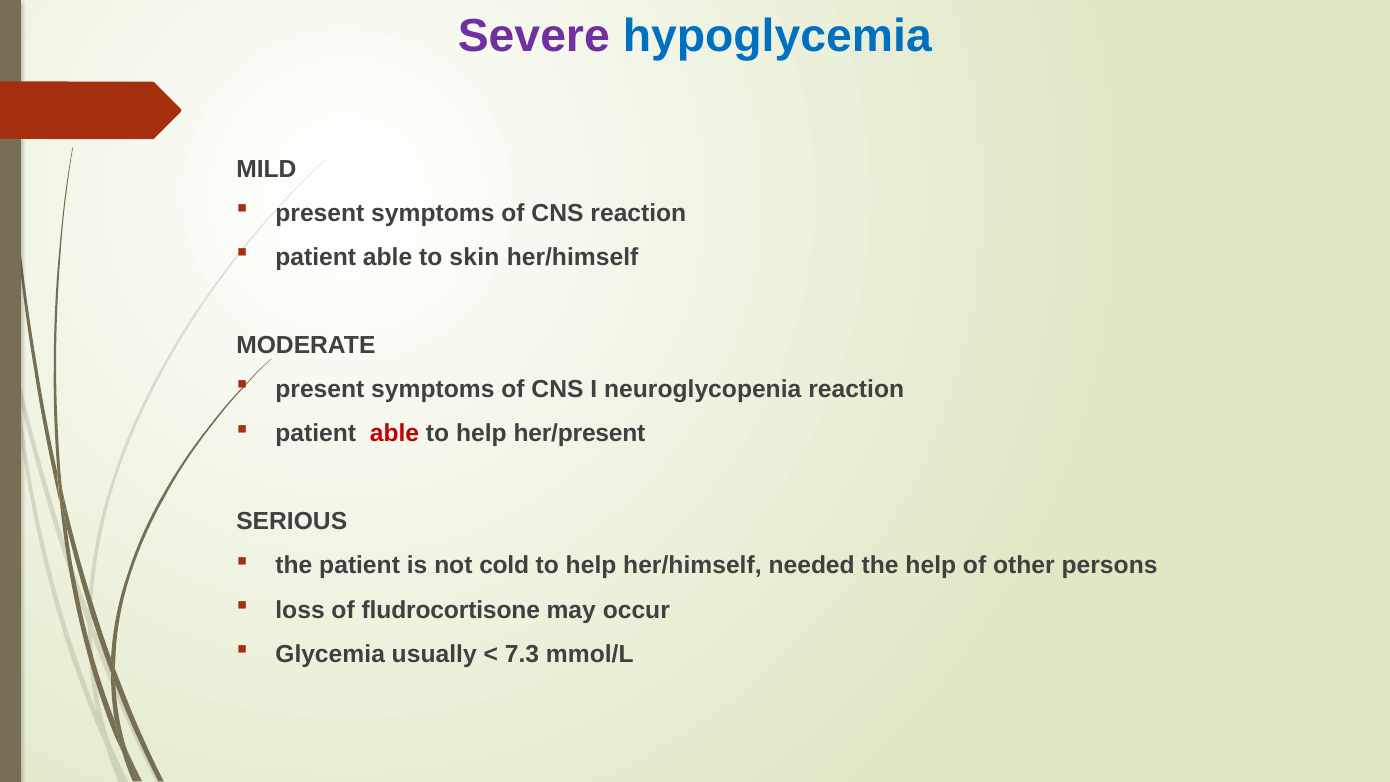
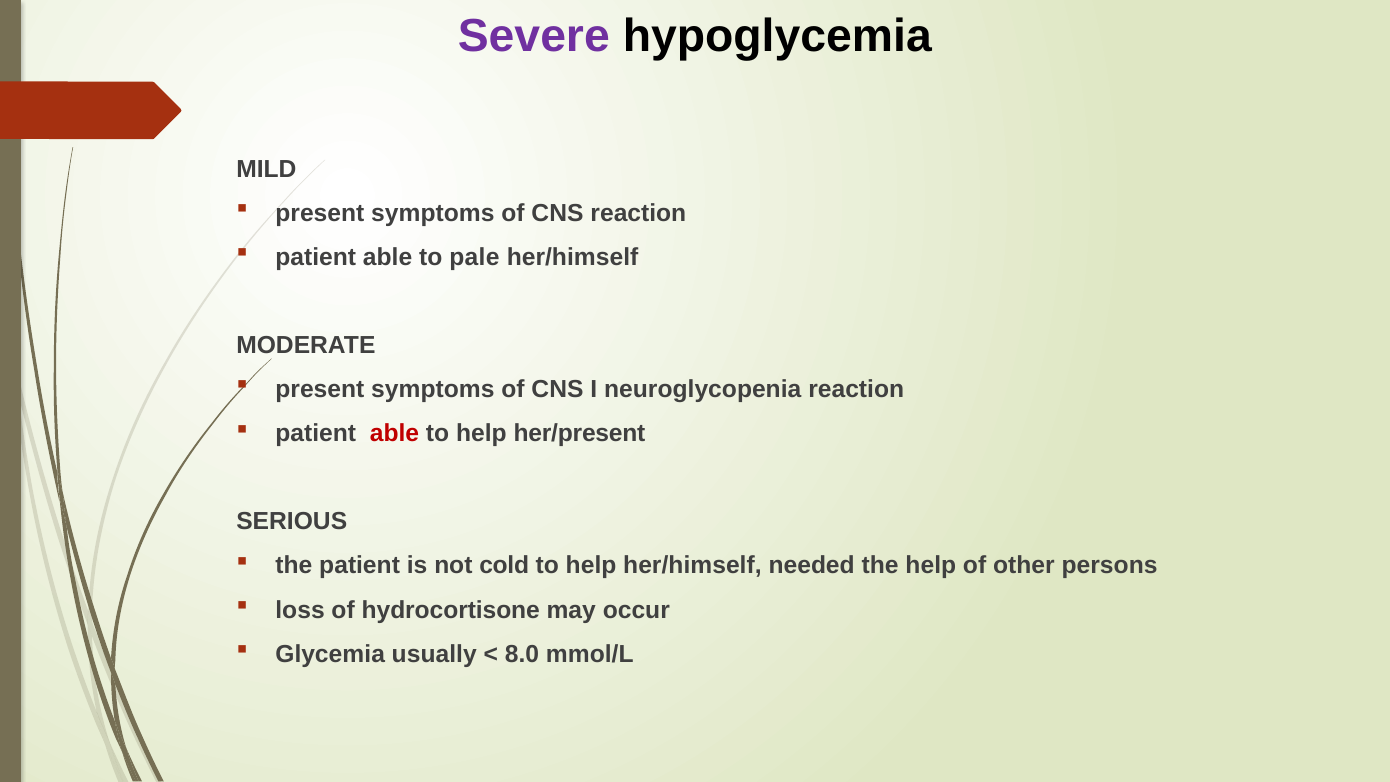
hypoglycemia colour: blue -> black (777, 36)
skin: skin -> pale (474, 257)
fludrocortisone: fludrocortisone -> hydrocortisone (451, 610)
7.3: 7.3 -> 8.0 (522, 654)
